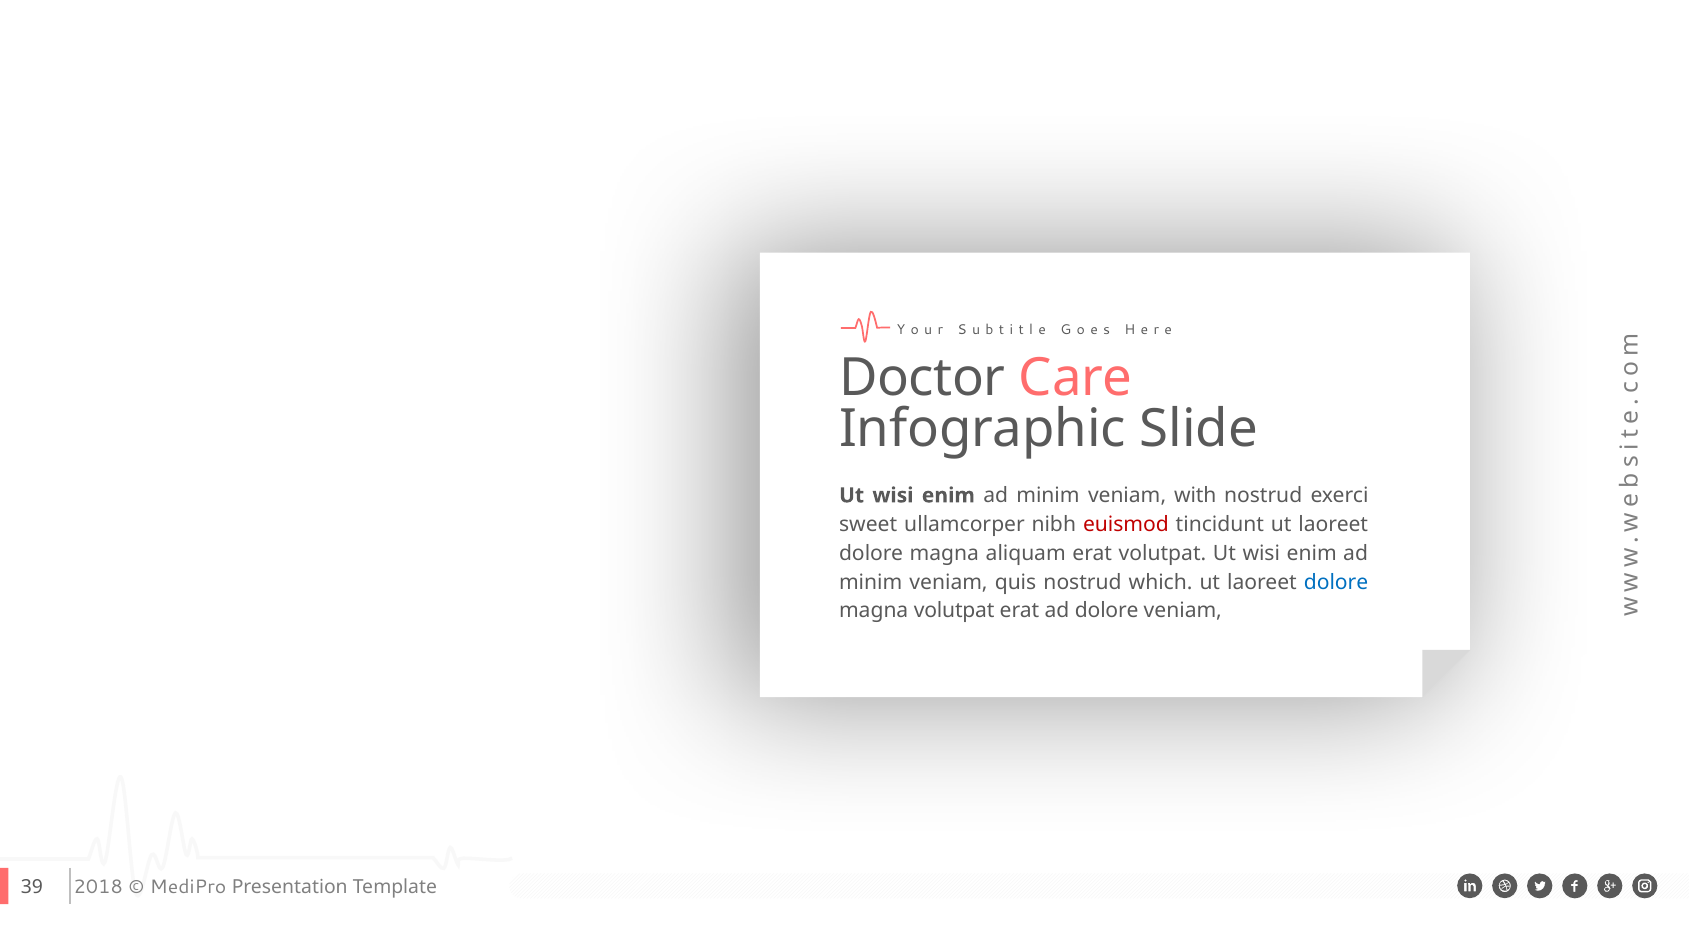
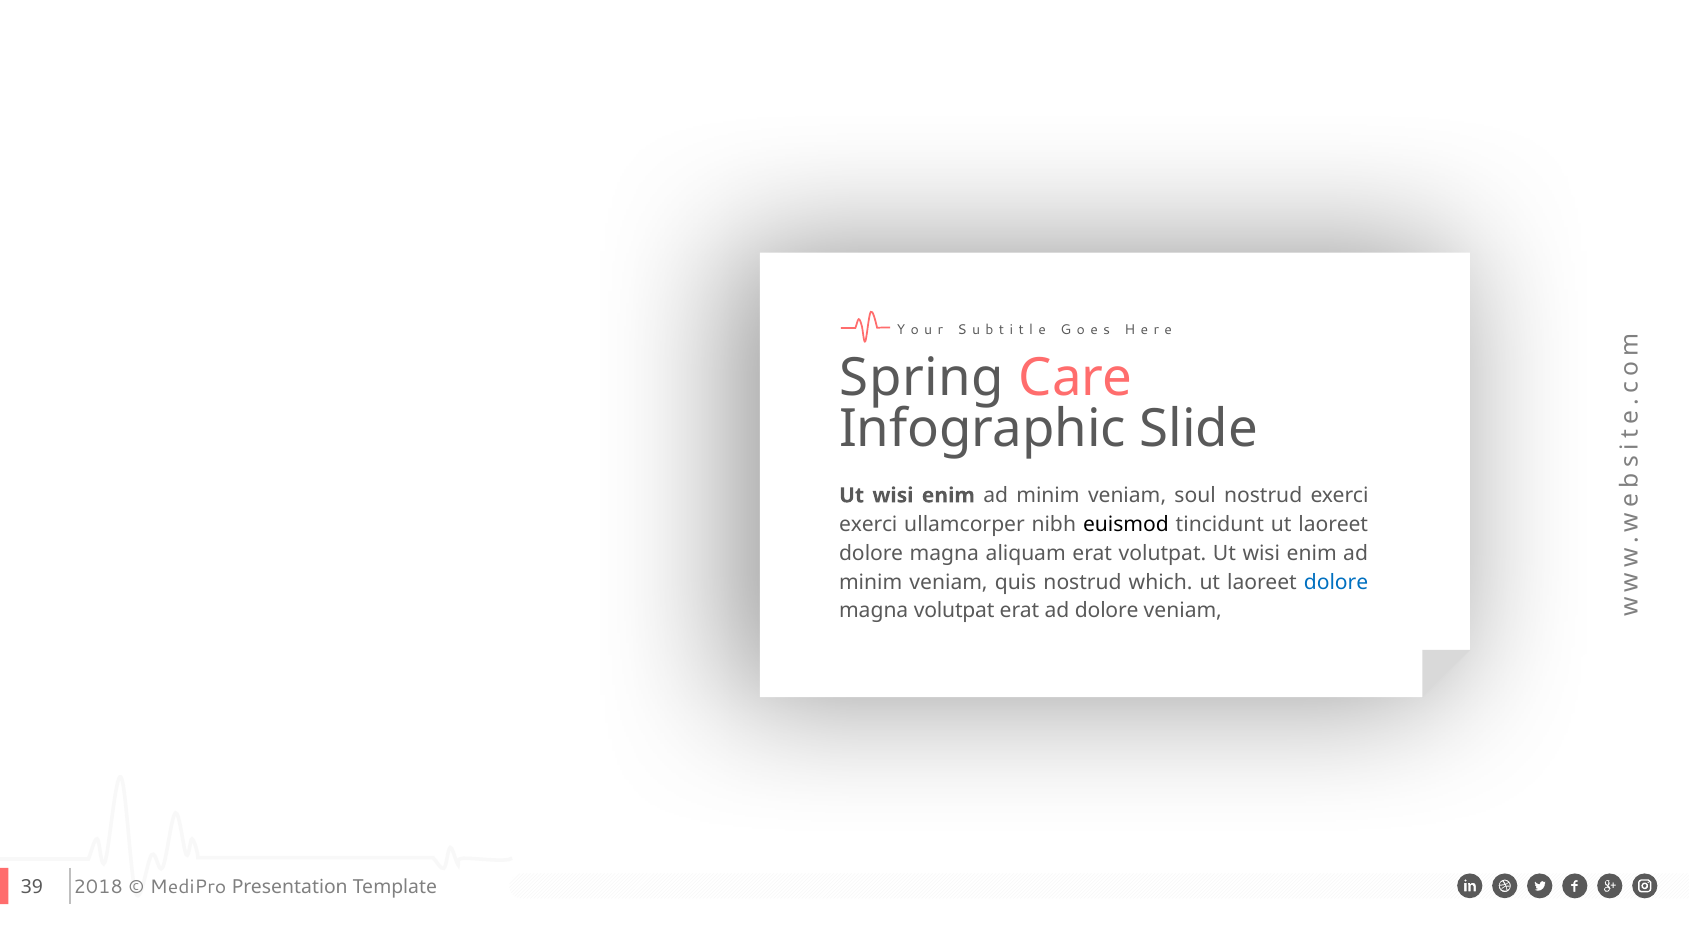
Doctor: Doctor -> Spring (922, 378)
with: with -> soul (1195, 495)
sweet: sweet -> exerci (868, 524)
euismod colour: red -> black (1126, 524)
